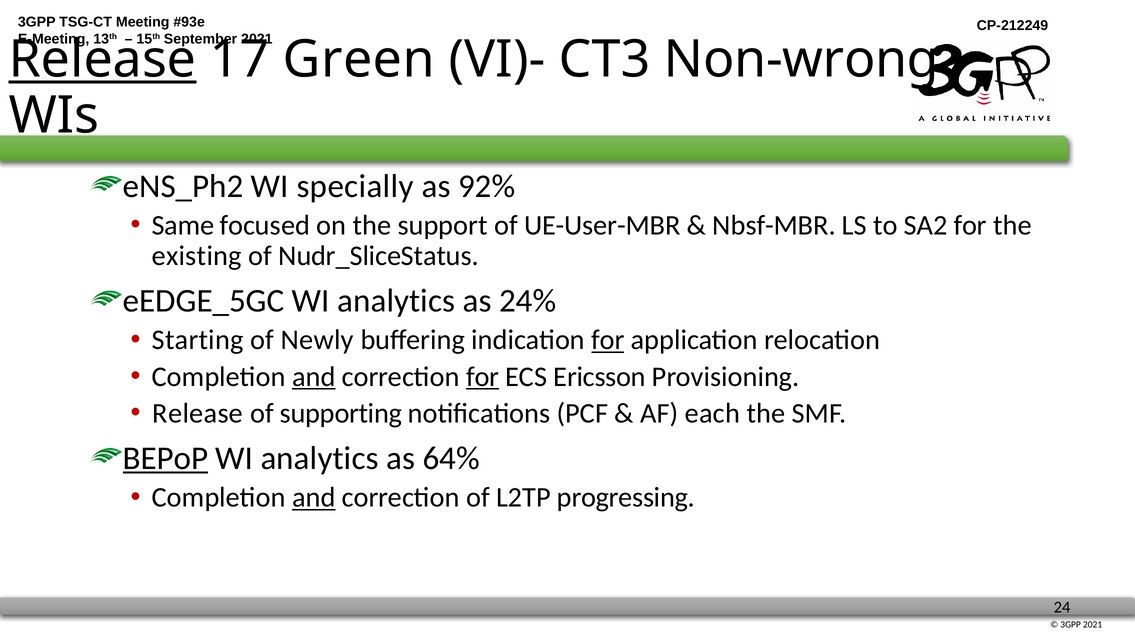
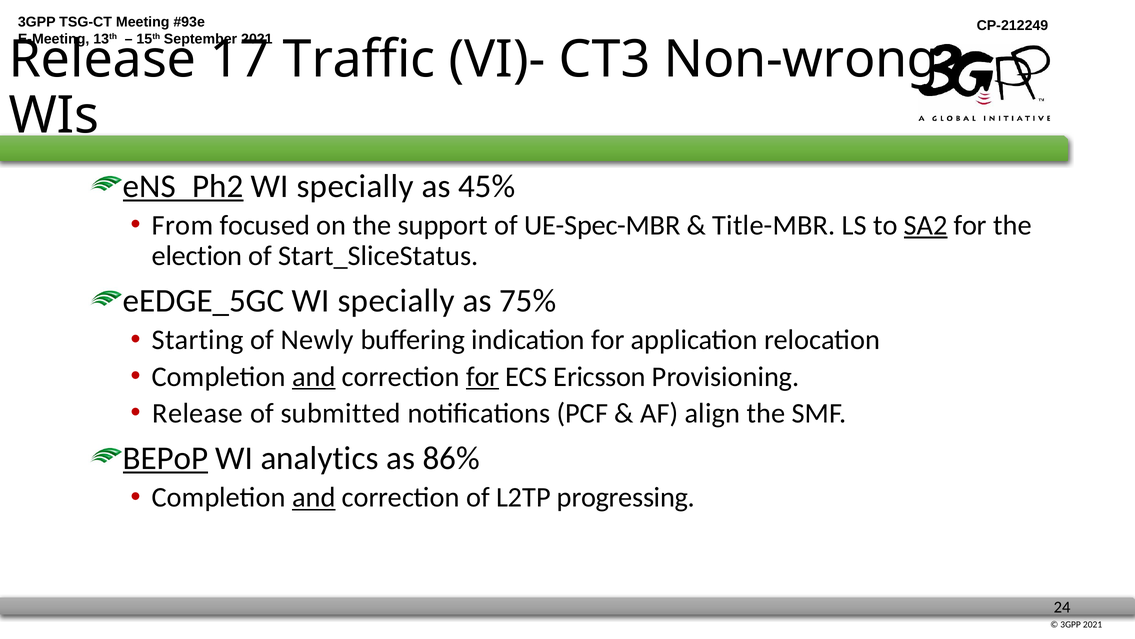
Release underline: present -> none (102, 59)
Green: Green -> Traffic (359, 59)
eNS_Ph2 underline: none -> present (183, 186)
92%: 92% -> 45% (487, 186)
Same: Same -> From (183, 225)
UE-User-MBR: UE-User-MBR -> UE-Spec-MBR (602, 225)
Nbsf-MBR: Nbsf-MBR -> Title-MBR (774, 225)
SA2 underline: none -> present (926, 225)
existing: existing -> election (197, 256)
Nudr_SliceStatus: Nudr_SliceStatus -> Start_SliceStatus (378, 256)
eEDGE_5GC WI analytics: analytics -> specially (396, 301)
24%: 24% -> 75% (528, 301)
for underline: present -> none (608, 340)
supporting: supporting -> submitted (341, 413)
each: each -> align (712, 413)
64%: 64% -> 86% (451, 458)
